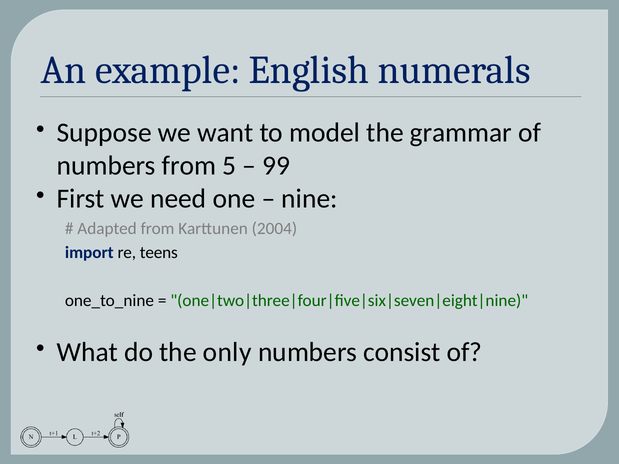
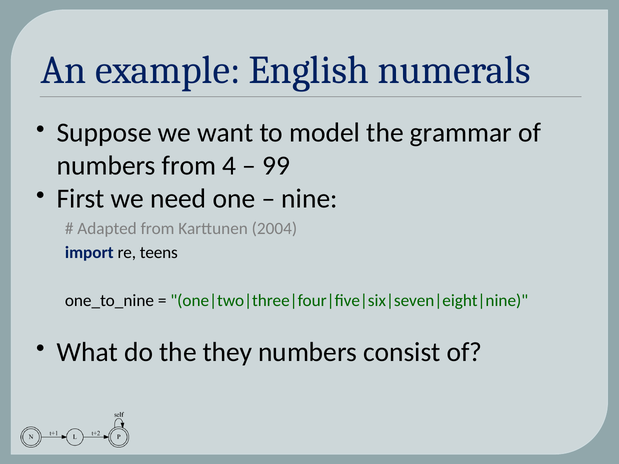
5: 5 -> 4 (229, 166)
only: only -> they (227, 352)
